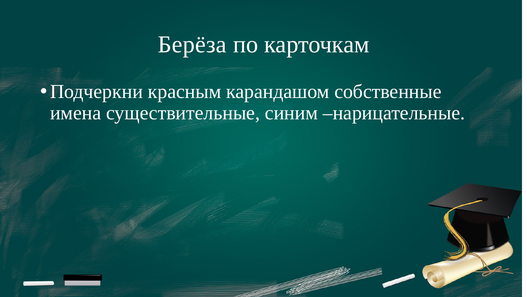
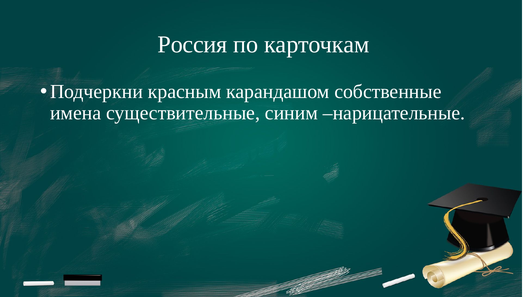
Берёза: Берёза -> Россия (192, 44)
